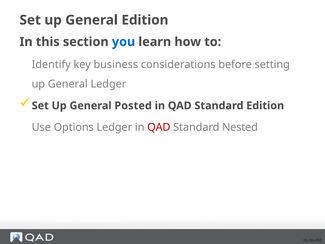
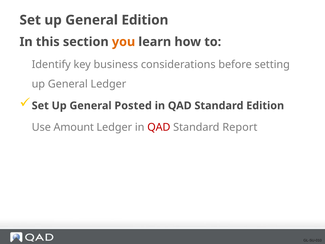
you colour: blue -> orange (124, 42)
Options: Options -> Amount (74, 127)
Nested: Nested -> Report (240, 127)
